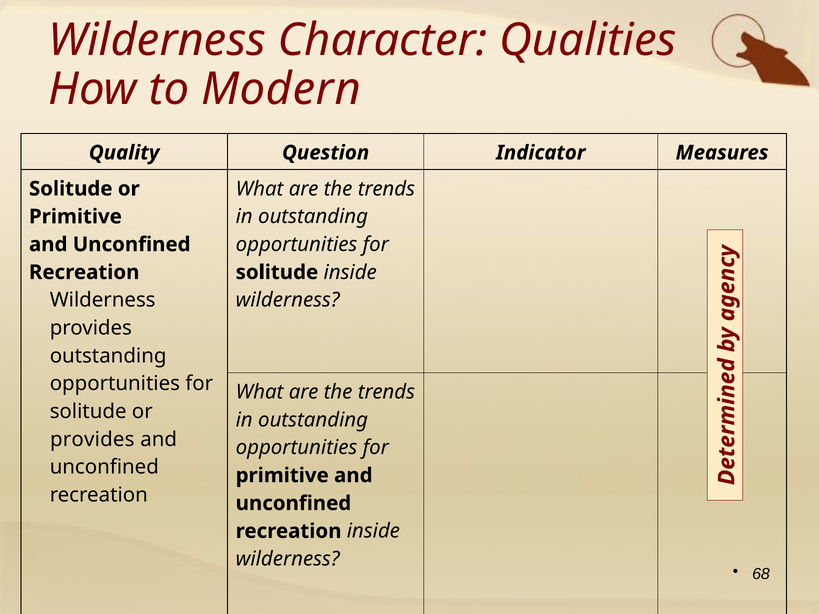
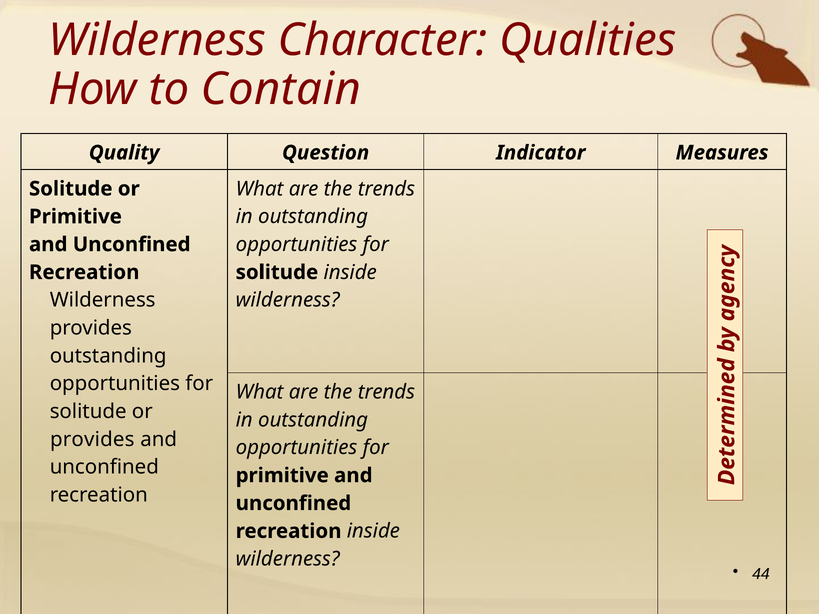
Modern: Modern -> Contain (281, 89)
68: 68 -> 44 (761, 574)
